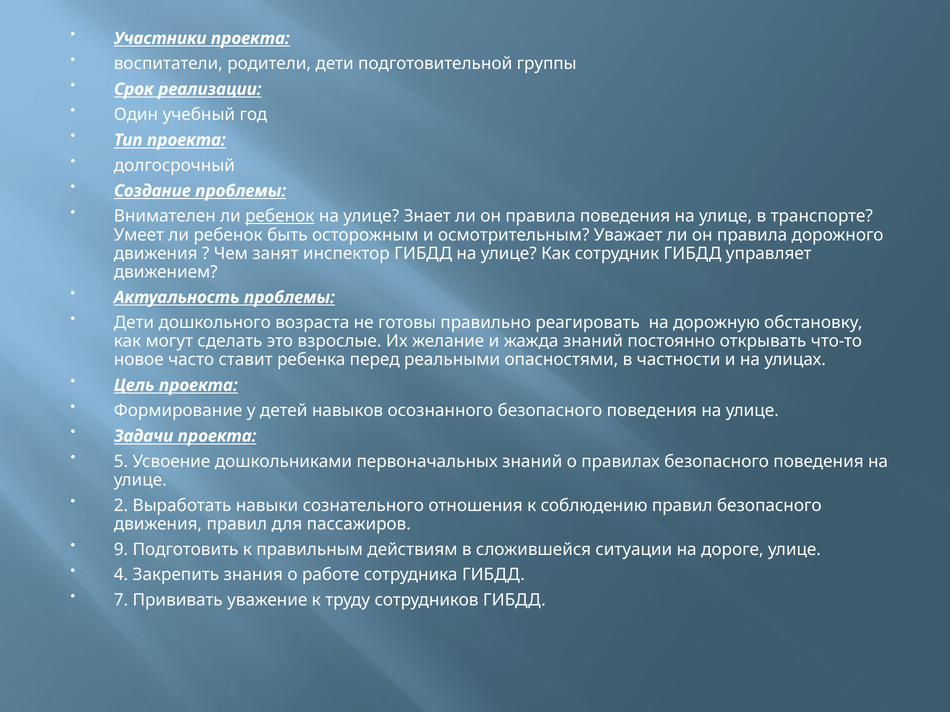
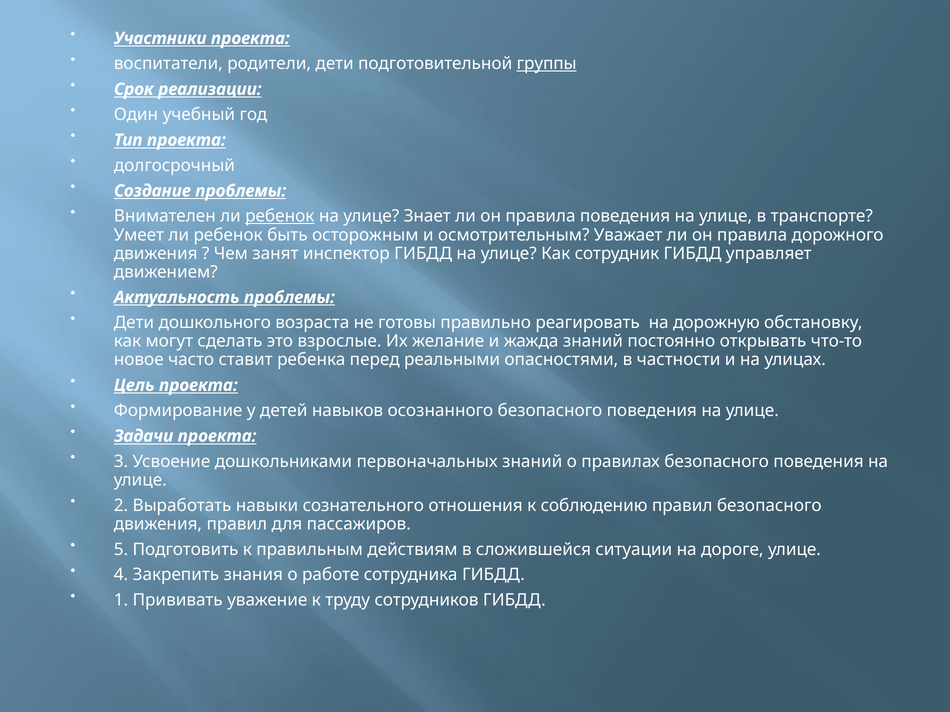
группы underline: none -> present (547, 64)
5: 5 -> 3 (121, 462)
9: 9 -> 5 (121, 550)
7: 7 -> 1 (121, 601)
